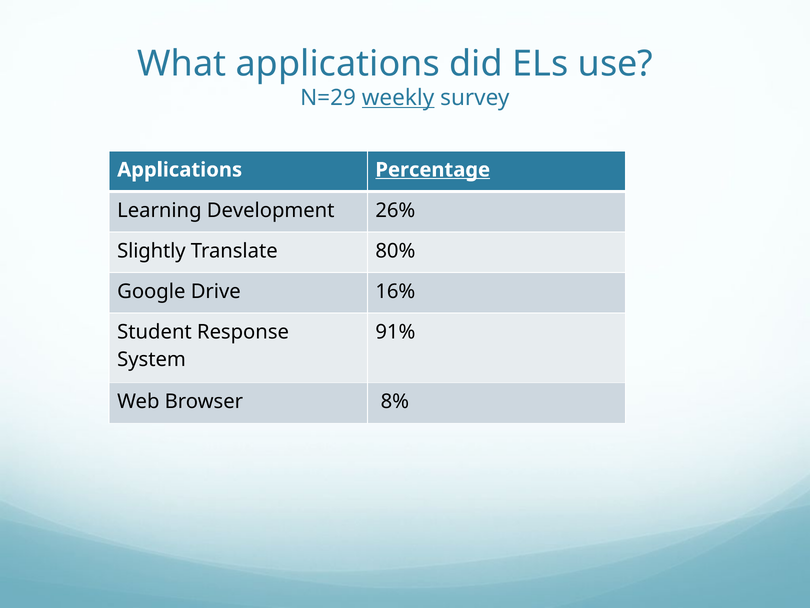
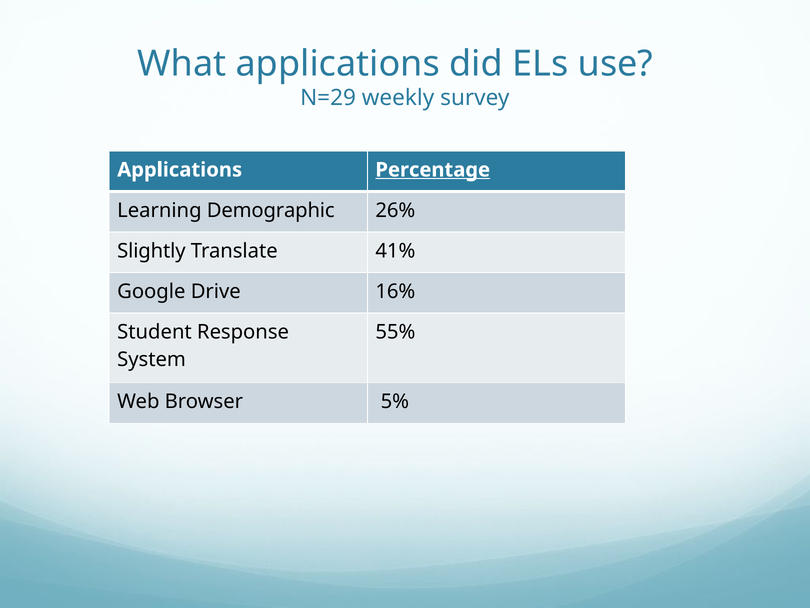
weekly underline: present -> none (398, 98)
Development: Development -> Demographic (271, 210)
80%: 80% -> 41% (395, 251)
91%: 91% -> 55% (395, 332)
8%: 8% -> 5% (395, 401)
